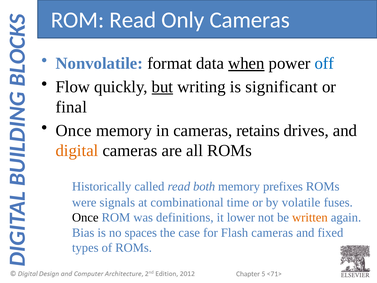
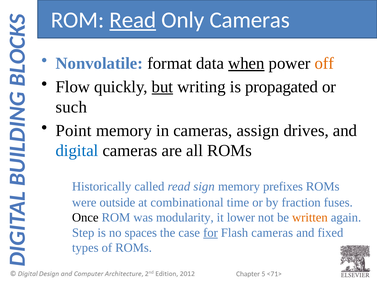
Read underline: none -> present (133, 20)
off colour: blue -> orange (324, 63)
significant: significant -> propagated (282, 87)
final: final -> such (71, 107)
Once: Once -> Point (74, 130)
retains: retains -> assign (258, 130)
digital colour: orange -> blue (77, 151)
both: both -> sign (204, 186)
signals: signals -> outside (117, 202)
volatile: volatile -> fraction (301, 202)
definitions: definitions -> modularity (185, 217)
Bias: Bias -> Step (83, 232)
for underline: none -> present (210, 232)
